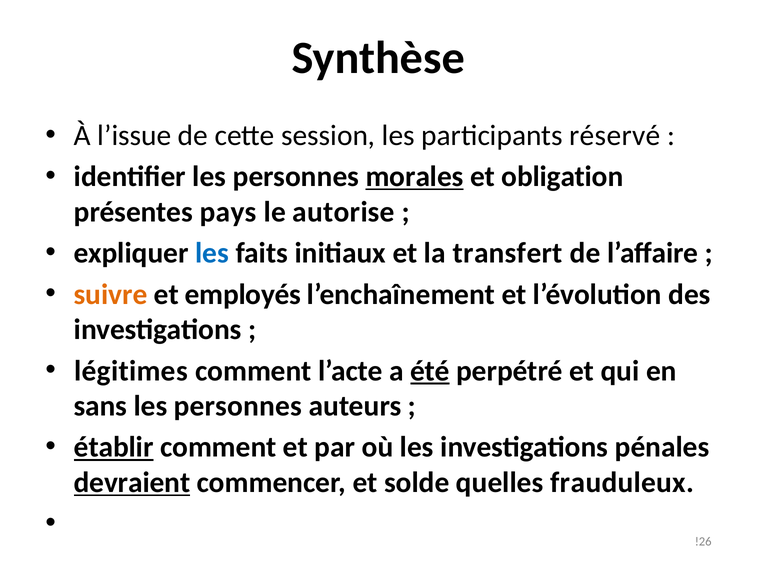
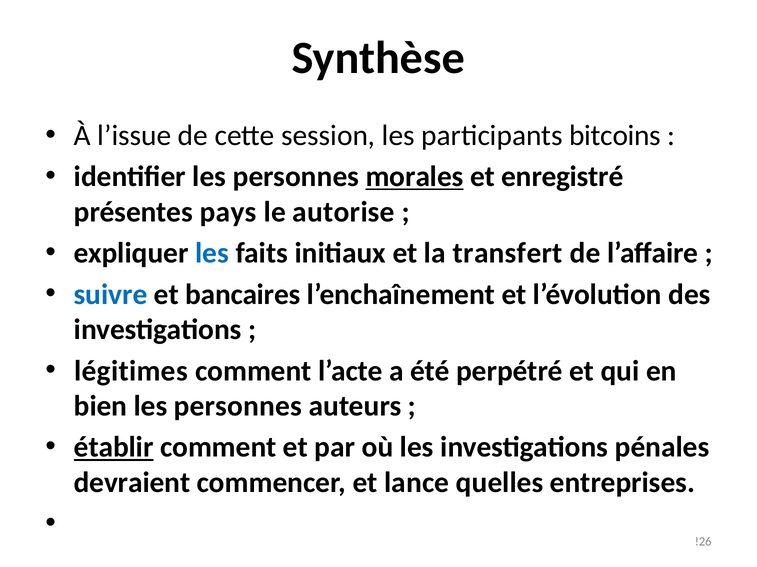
réservé: réservé -> bitcoins (615, 136)
obligation: obligation -> enregistré (562, 177)
suivre colour: orange -> blue (111, 295)
employés: employés -> bancaires (243, 295)
été underline: present -> none (430, 371)
sans: sans -> bien (100, 407)
devraient underline: present -> none (132, 483)
solde: solde -> lance (417, 483)
frauduleux: frauduleux -> entreprises (622, 483)
